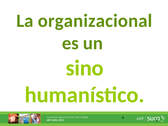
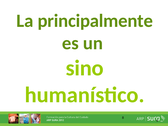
organizacional: organizacional -> principalmente (95, 21)
